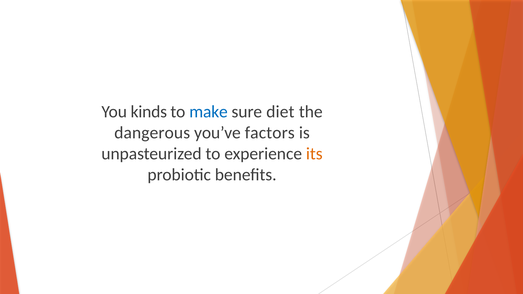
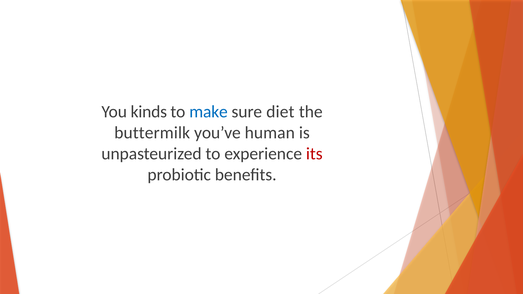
dangerous: dangerous -> buttermilk (152, 133)
factors: factors -> human (270, 133)
its colour: orange -> red (314, 154)
